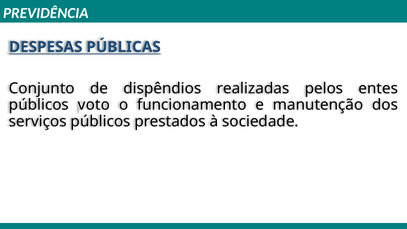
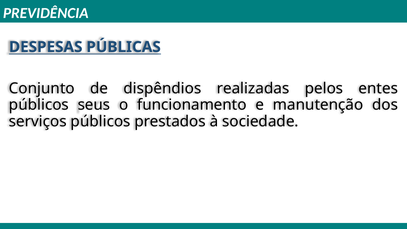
voto: voto -> seus (94, 105)
